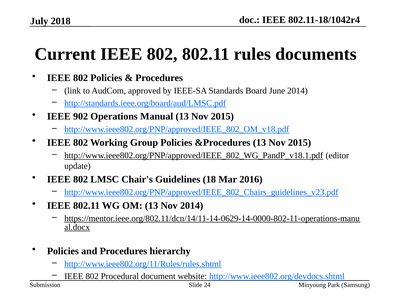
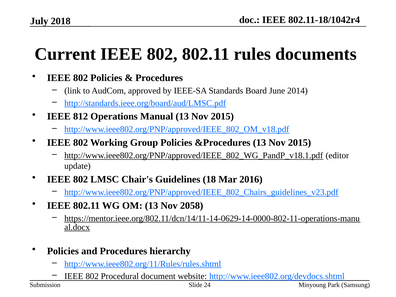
902: 902 -> 812 (81, 116)
Nov 2014: 2014 -> 2058 (192, 206)
